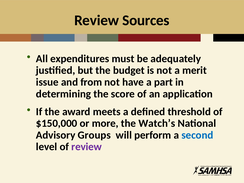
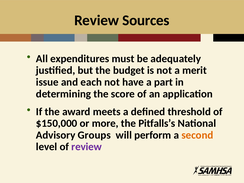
from: from -> each (91, 82)
Watch’s: Watch’s -> Pitfalls’s (157, 123)
second colour: blue -> orange (197, 135)
